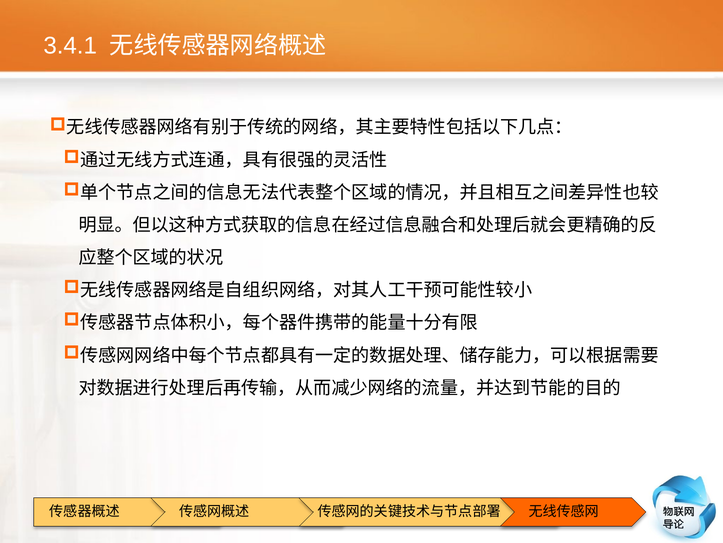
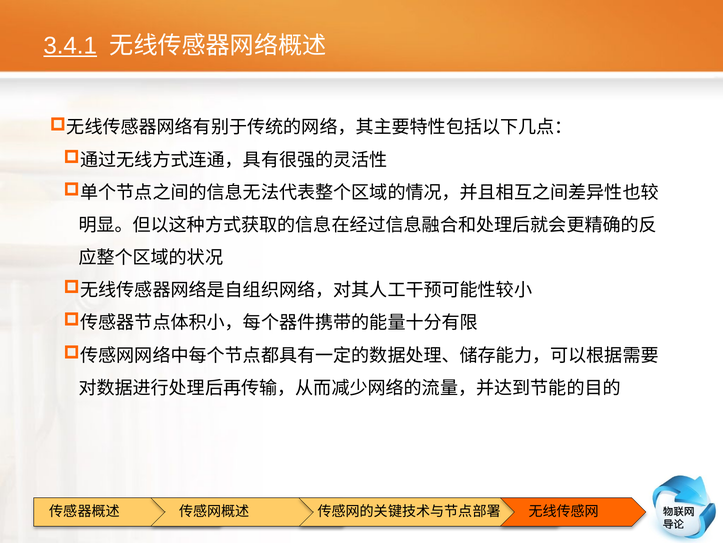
3.4.1 underline: none -> present (70, 46)
